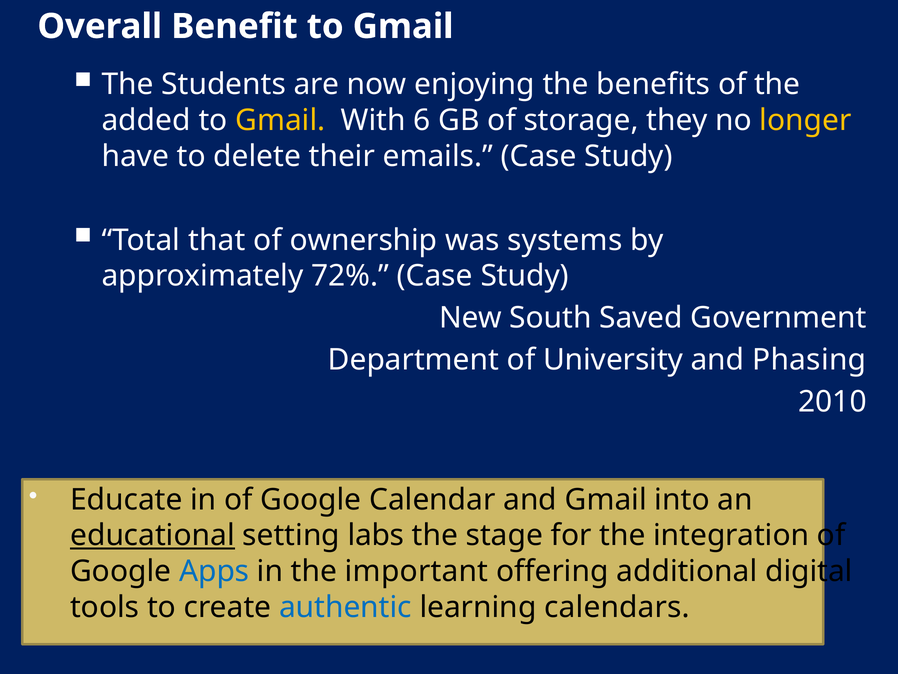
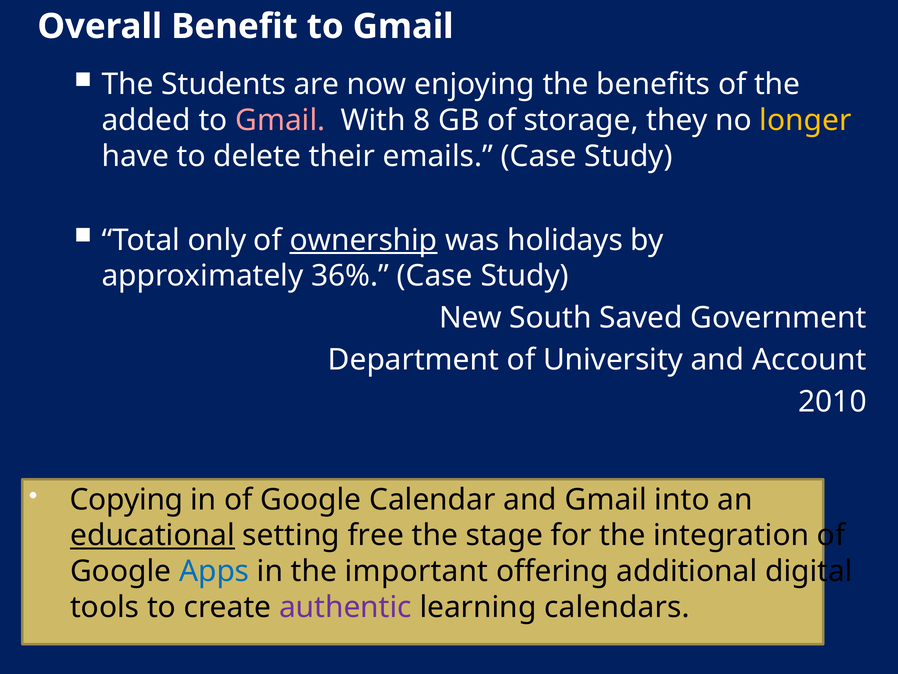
Gmail colour: yellow -> pink (280, 120)
6: 6 -> 8 (422, 120)
that: that -> only (217, 240)
ownership underline: none -> present (363, 240)
systems: systems -> holidays (565, 240)
72%: 72% -> 36% (350, 276)
Phasing: Phasing -> Account (809, 360)
Educate: Educate -> Copying (126, 499)
labs: labs -> free (376, 535)
authentic colour: blue -> purple (345, 607)
